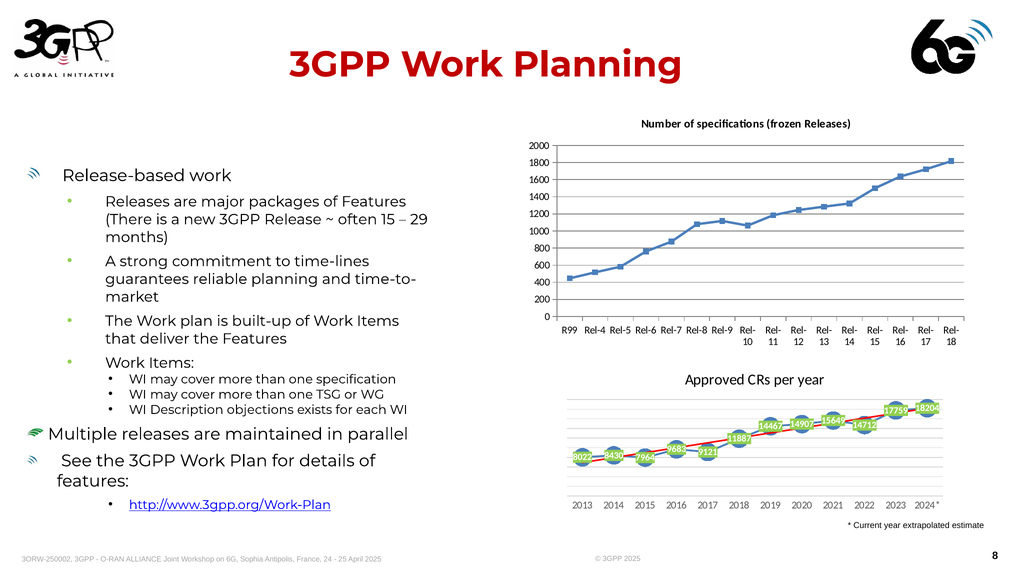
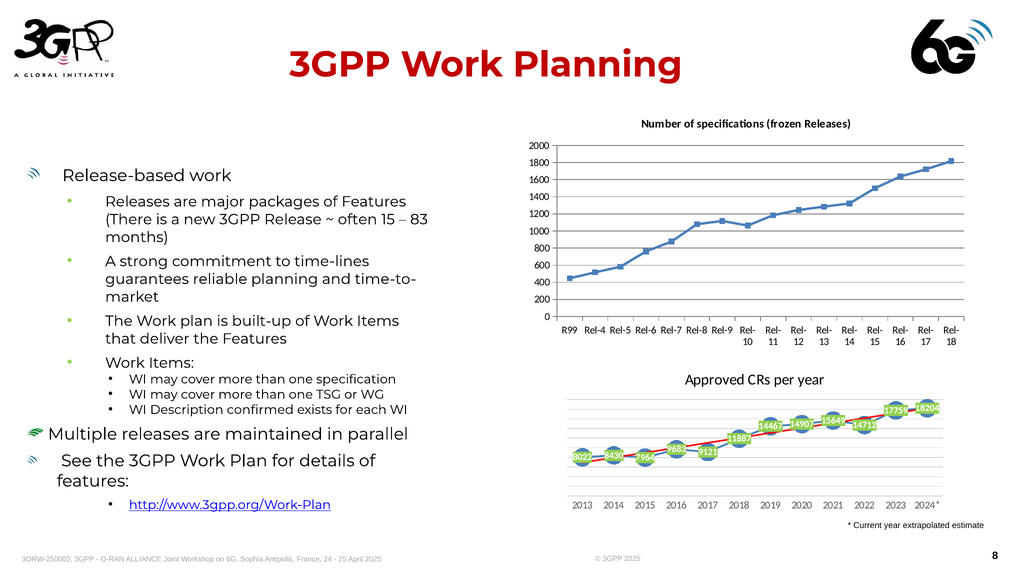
29: 29 -> 83 (419, 219)
objections: objections -> confirmed (260, 410)
